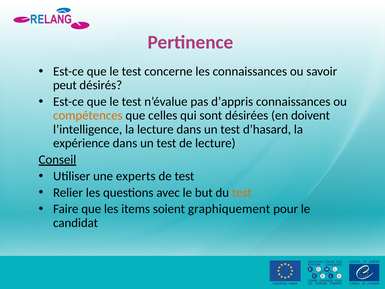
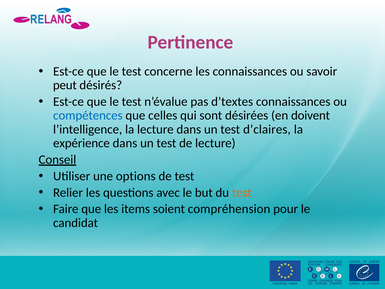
d’appris: d’appris -> d’textes (232, 102)
compétences colour: orange -> blue (88, 115)
d’hasard: d’hasard -> d’claires (267, 129)
experts: experts -> options (136, 176)
graphiquement: graphiquement -> compréhension (229, 209)
